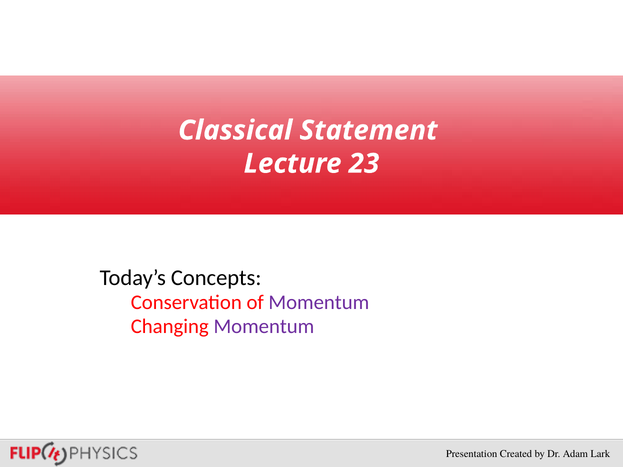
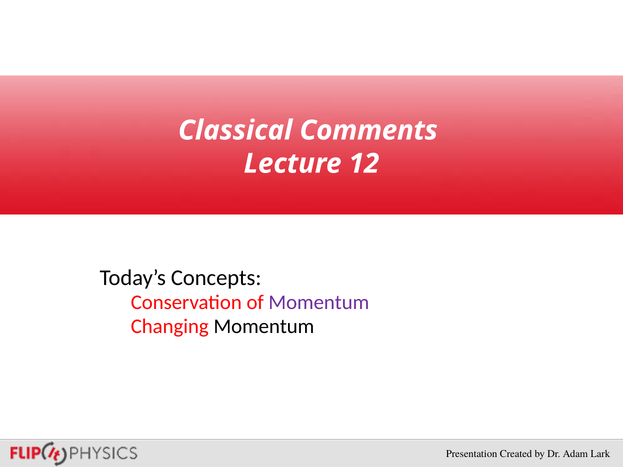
Statement: Statement -> Comments (369, 130)
23: 23 -> 12 (364, 164)
Momentum colour: purple -> black (264, 327)
